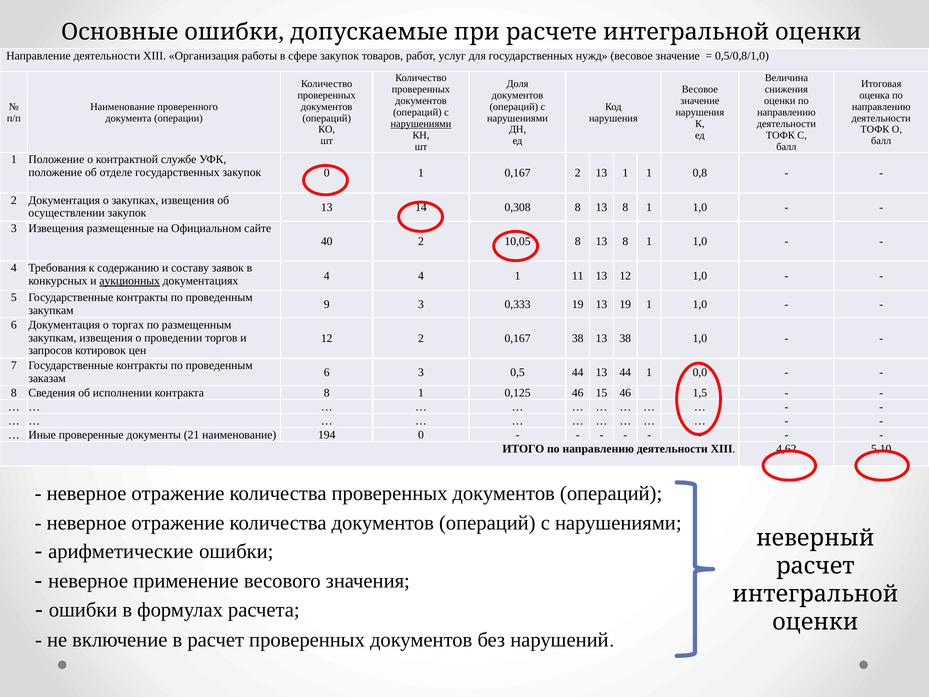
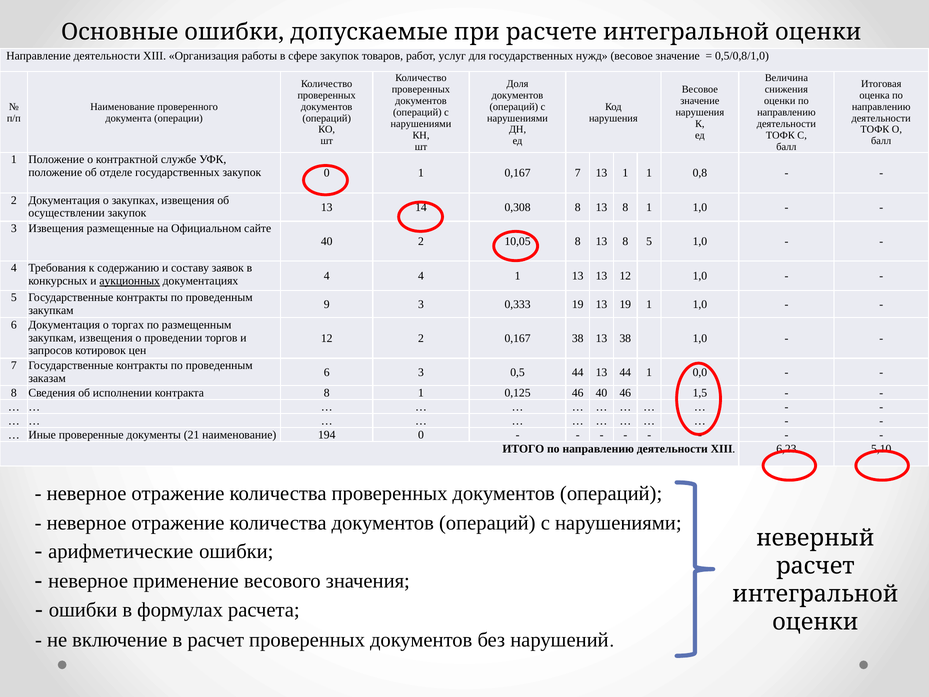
нарушениями underline: present -> none (421, 124)
0,167 2: 2 -> 7 (578, 173)
1: 1 -> 5 (649, 241)
1 11: 11 -> 13 (578, 276)
46 15: 15 -> 40 (601, 393)
4,62: 4,62 -> 6,23 (786, 449)
